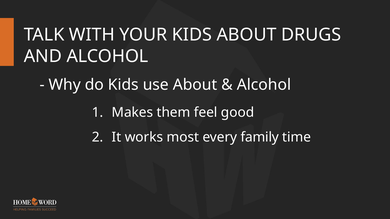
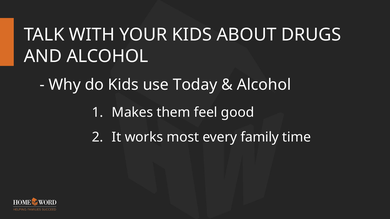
use About: About -> Today (195, 85)
